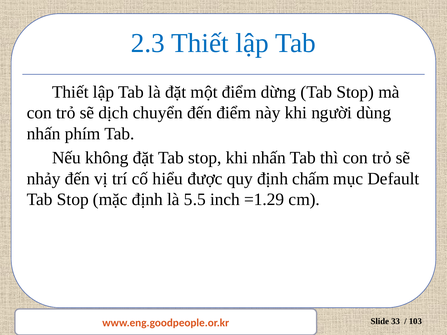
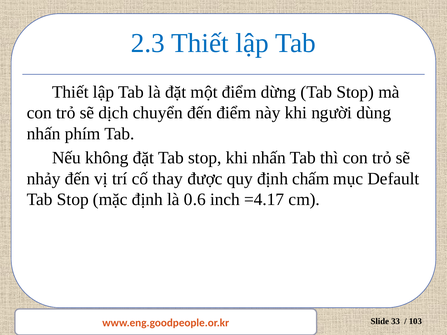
hiểu: hiểu -> thay (168, 179)
5.5: 5.5 -> 0.6 (195, 200)
=1.29: =1.29 -> =4.17 (264, 200)
